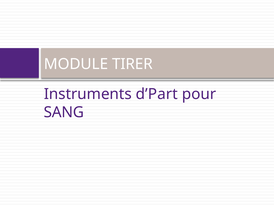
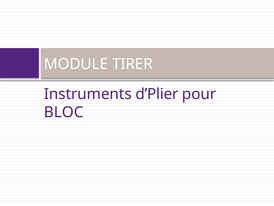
d’Part: d’Part -> d’Plier (157, 94)
SANG: SANG -> BLOC (64, 112)
